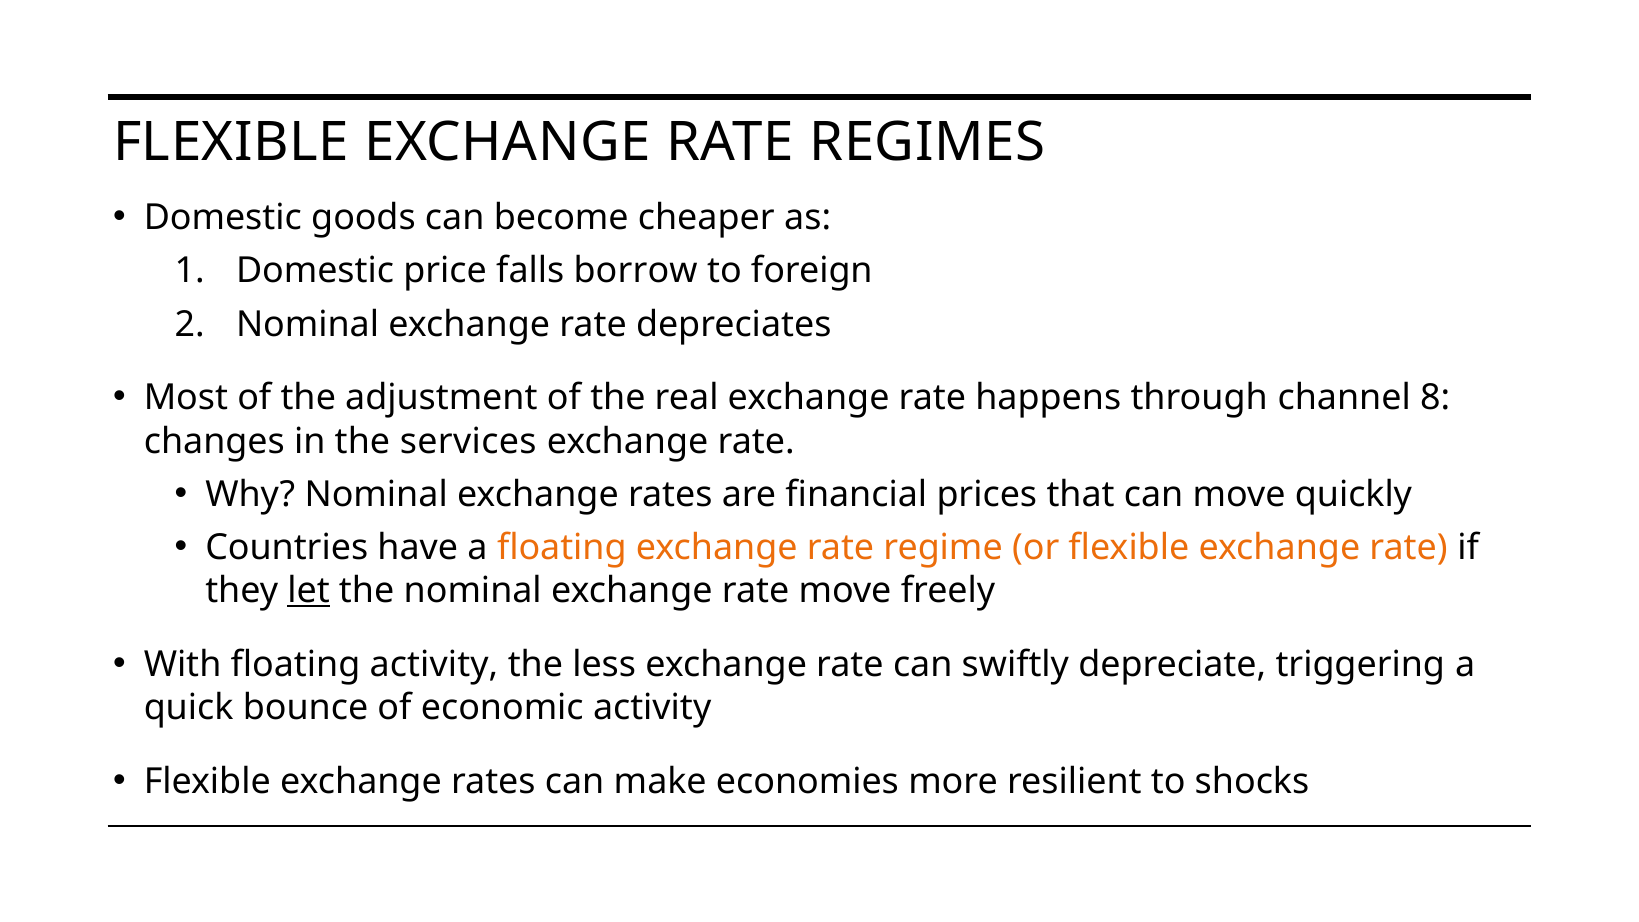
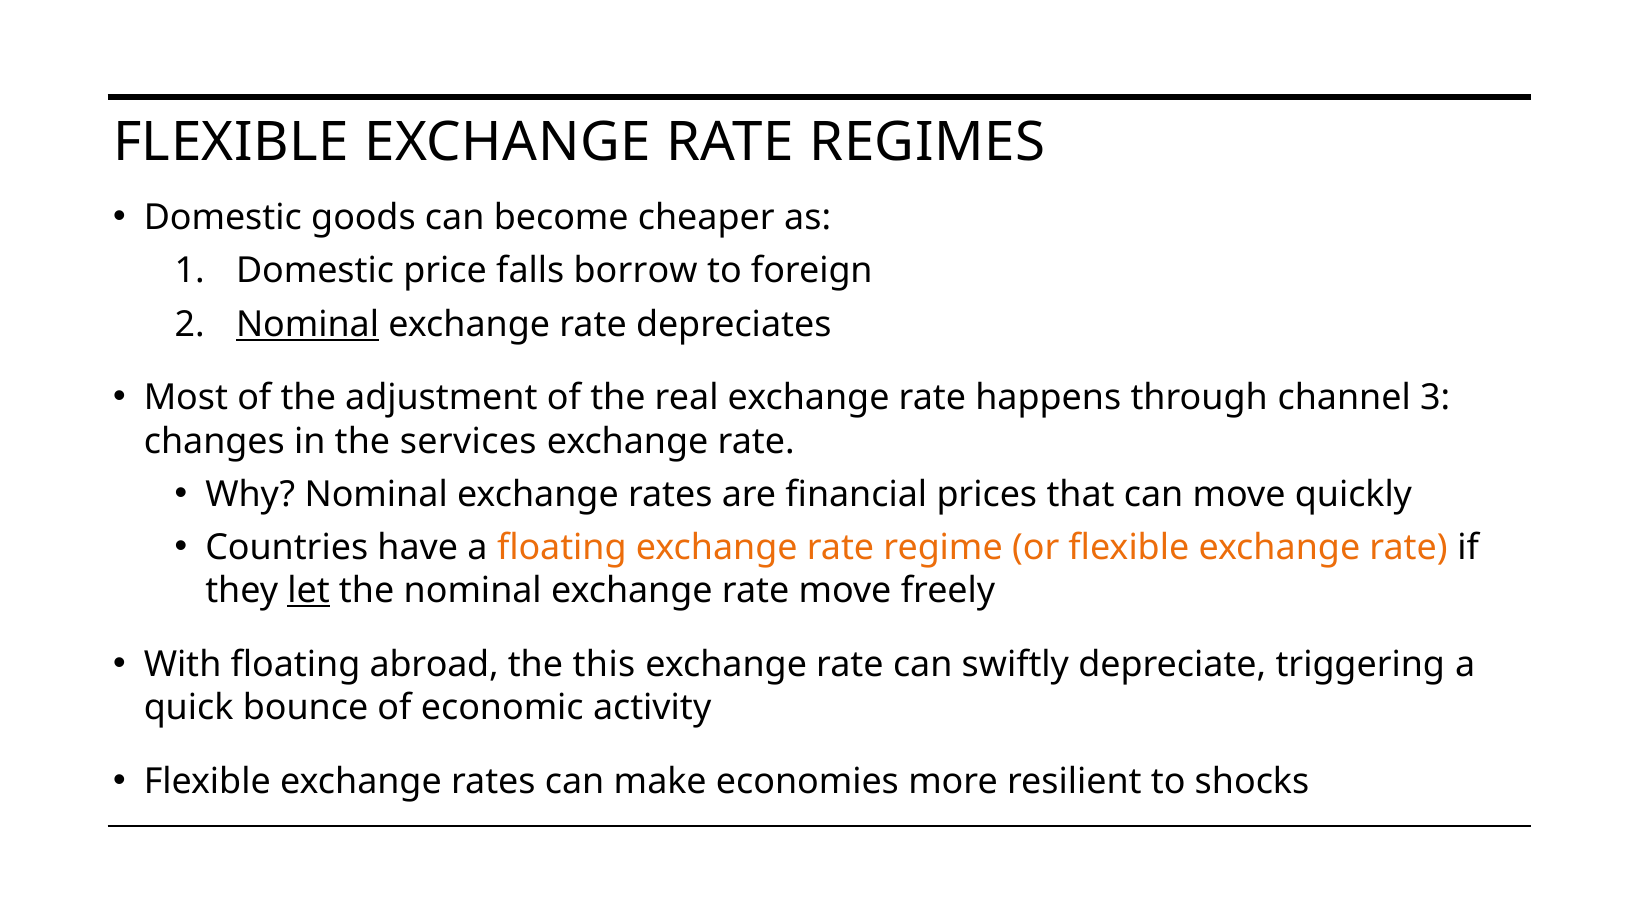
Nominal underline: none -> present (308, 324)
8: 8 -> 3 (1435, 398)
floating activity: activity -> abroad (434, 664)
less: less -> this (604, 664)
